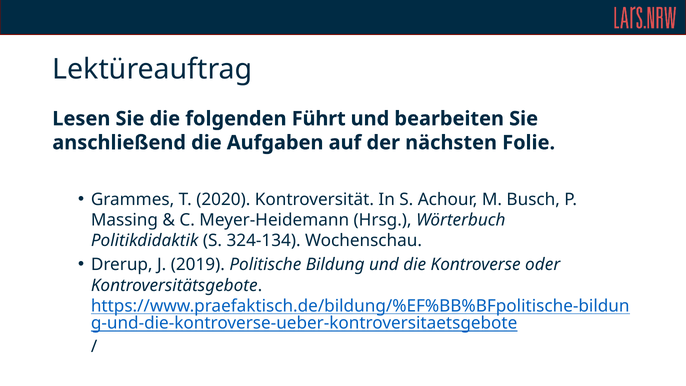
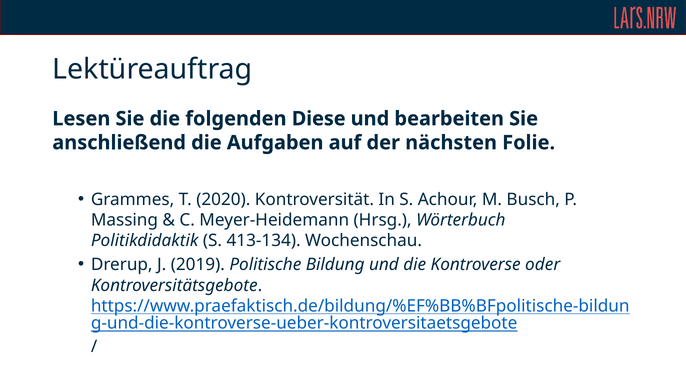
Führt: Führt -> Diese (319, 119)
324-134: 324-134 -> 413-134 (264, 241)
